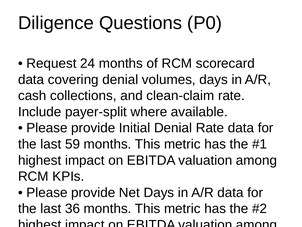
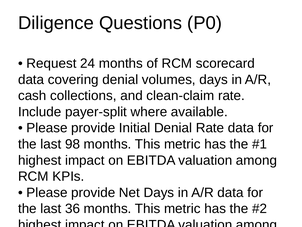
59: 59 -> 98 (73, 144)
